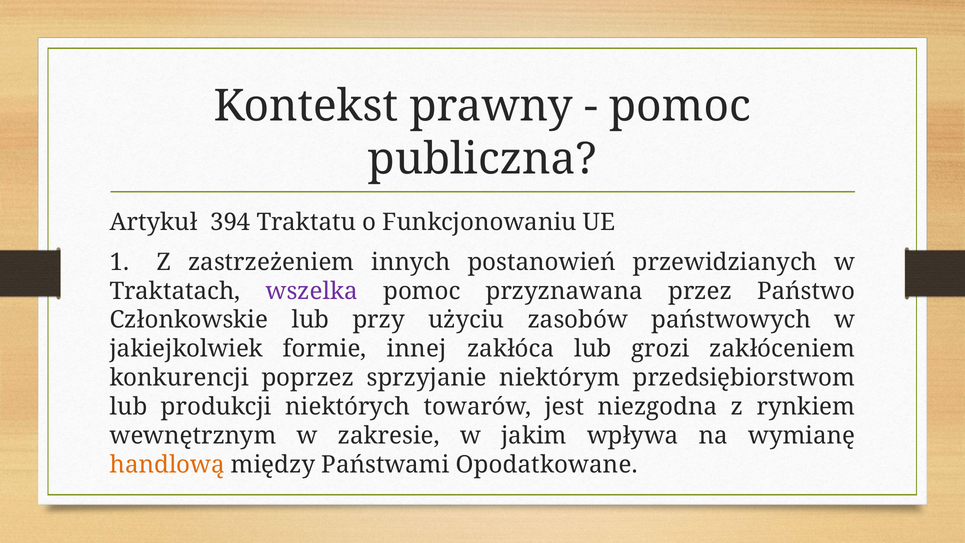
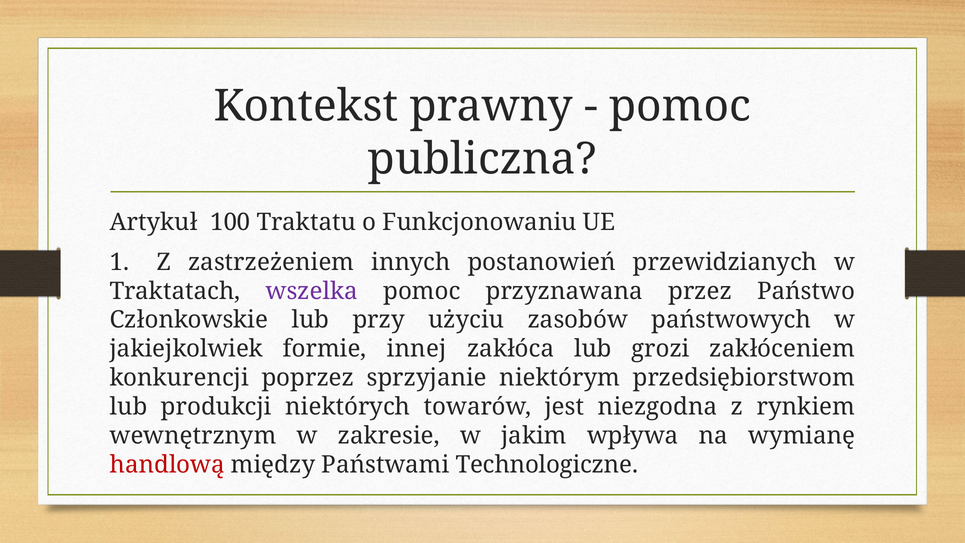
394: 394 -> 100 (230, 222)
handlową colour: orange -> red (167, 465)
Opodatkowane: Opodatkowane -> Technologiczne (547, 465)
